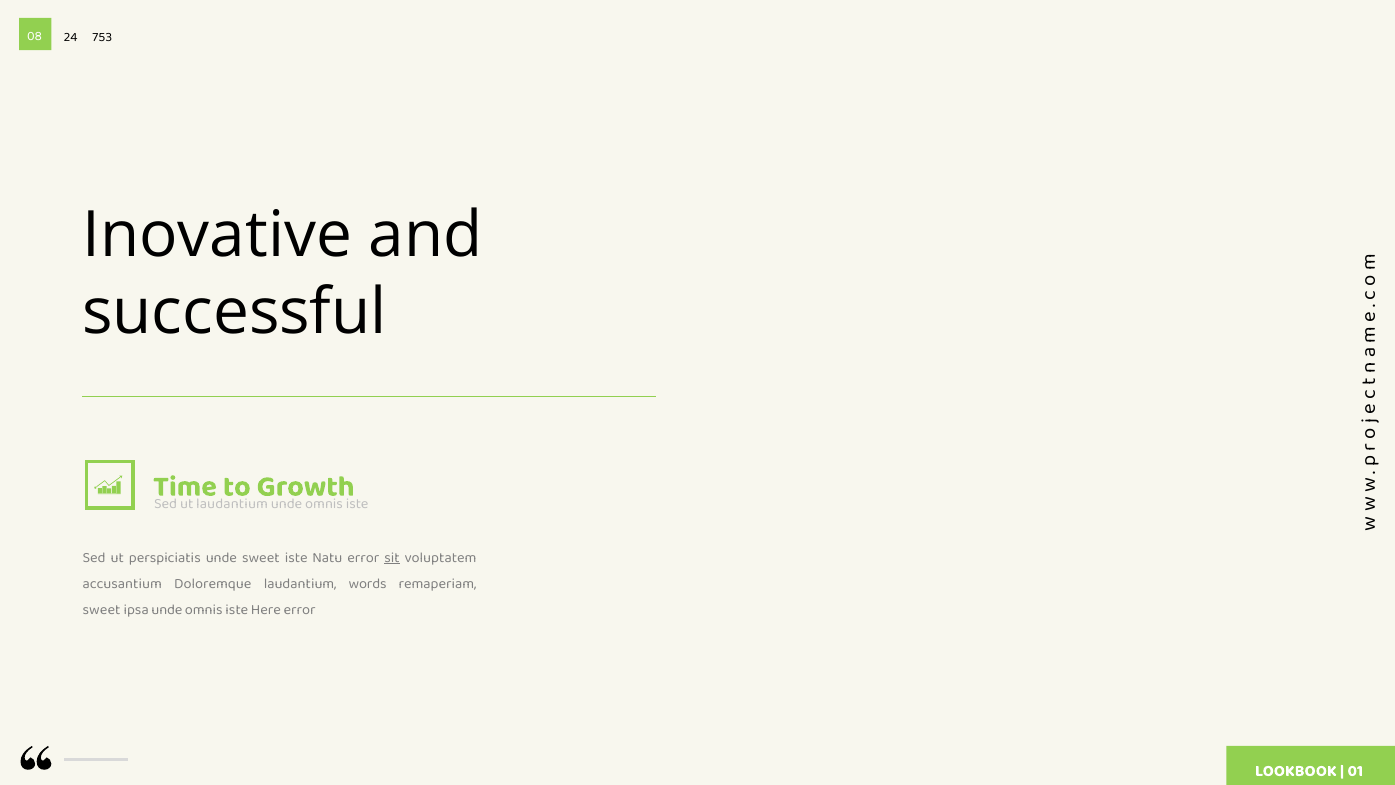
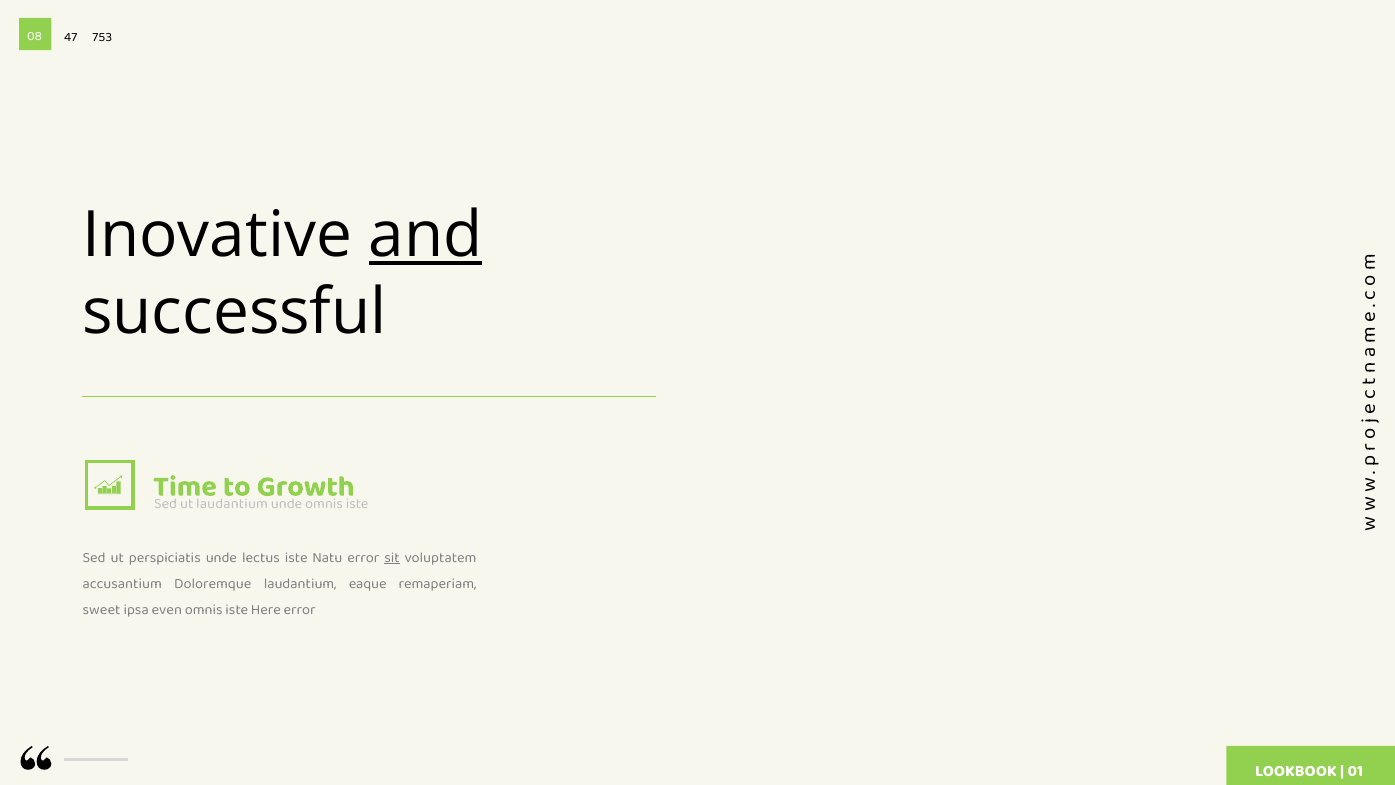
24: 24 -> 47 (71, 37)
and underline: none -> present (425, 236)
unde sweet: sweet -> lectus (261, 557)
words: words -> eaque (368, 583)
ipsa unde: unde -> even (167, 609)
